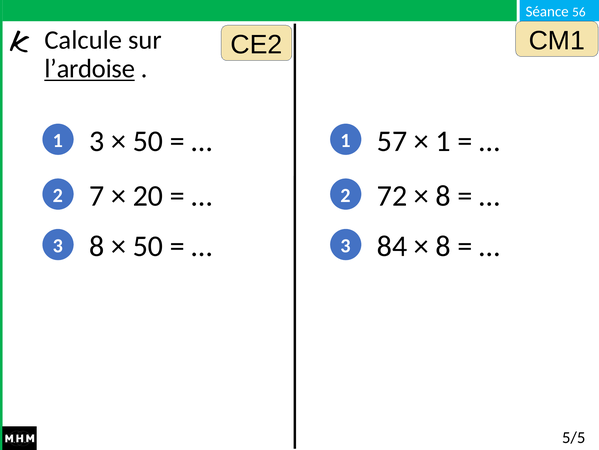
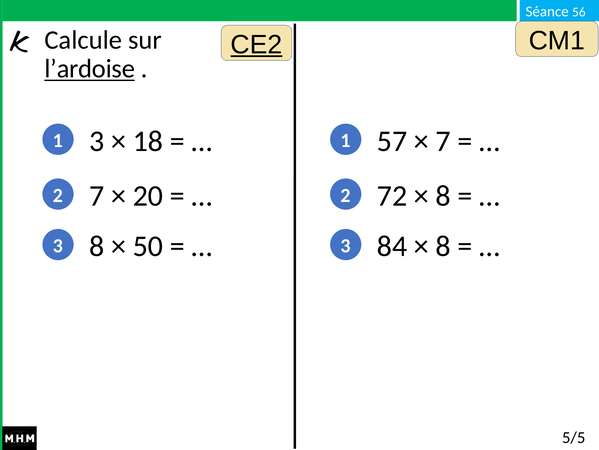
CE2 underline: none -> present (256, 45)
50: 50 -> 18 (148, 141)
1: 1 -> 7 (443, 141)
